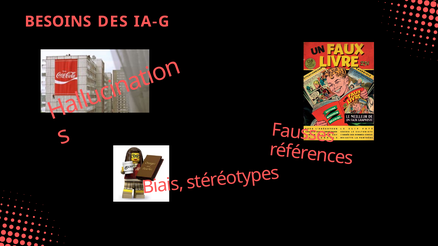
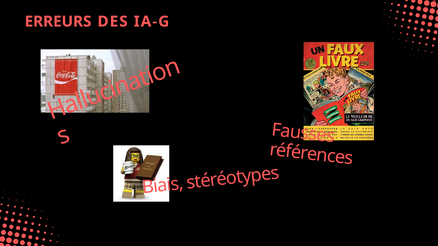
BESOINS: BESOINS -> ERREURS (58, 22)
